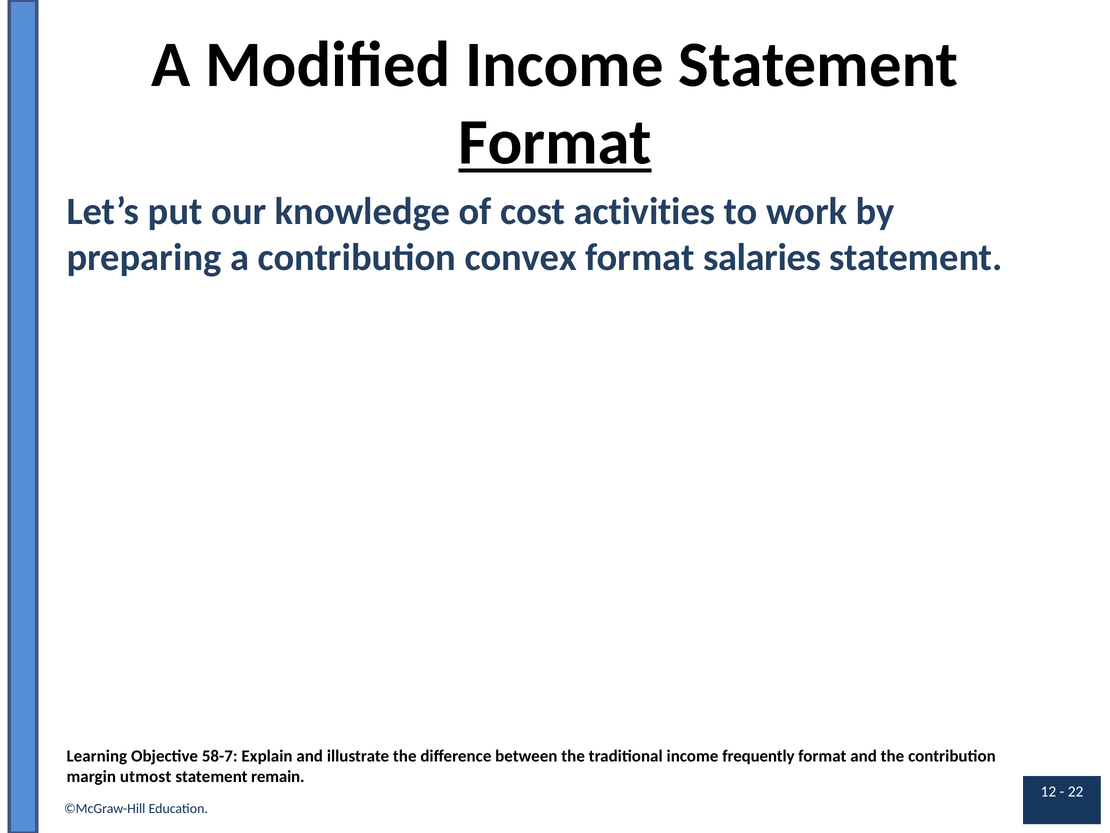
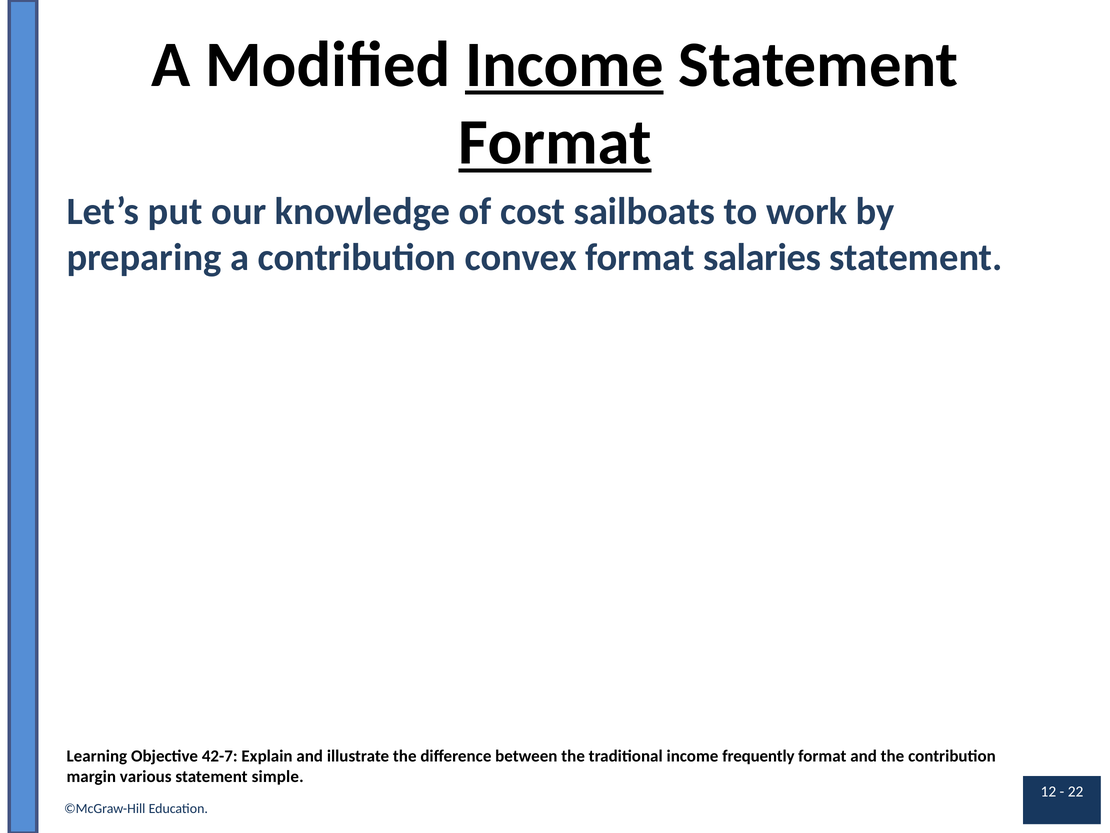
Income underline: none -> present (564, 65)
activities: activities -> sailboats (644, 211)
58-7: 58-7 -> 42-7 (220, 756)
utmost: utmost -> various (146, 776)
remain: remain -> simple (278, 776)
